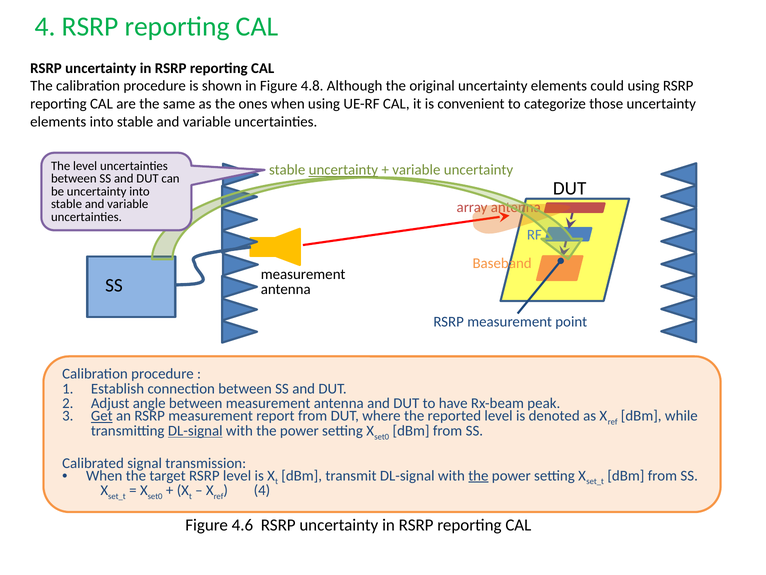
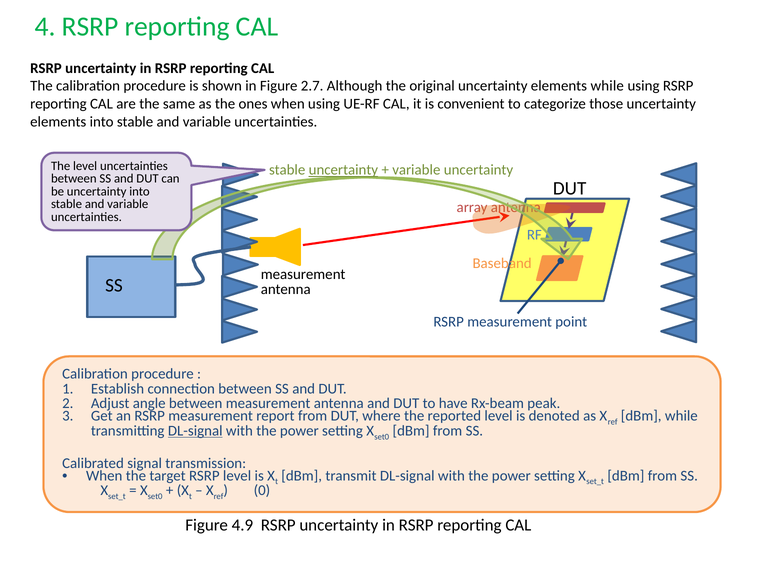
4.8: 4.8 -> 2.7 (312, 86)
elements could: could -> while (607, 86)
Get underline: present -> none (102, 416)
the underline: present -> none (478, 475)
4: 4 -> 0 (262, 490)
4.6: 4.6 -> 4.9 (242, 525)
